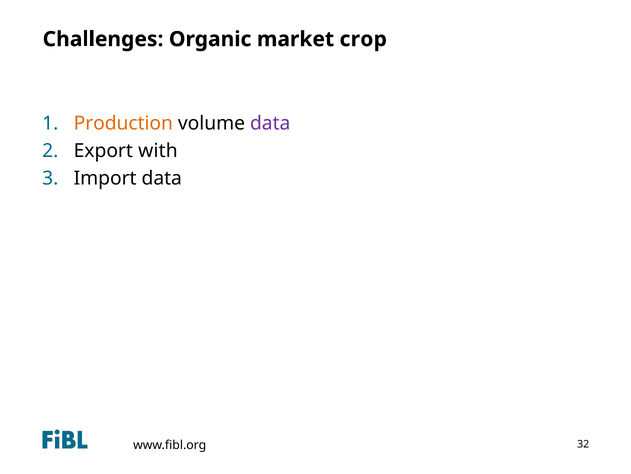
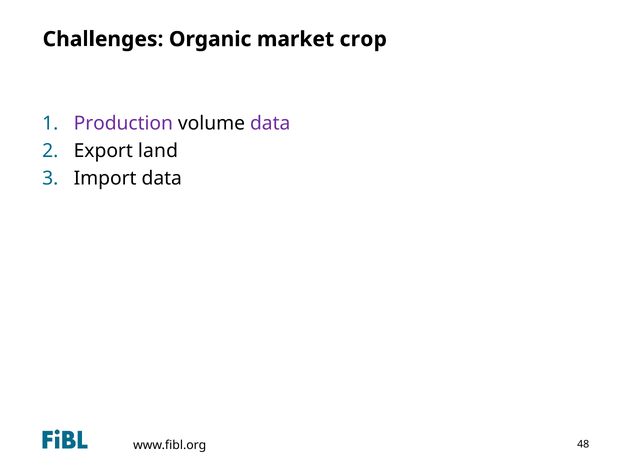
Production colour: orange -> purple (123, 123)
with: with -> land (158, 151)
32: 32 -> 48 (583, 444)
